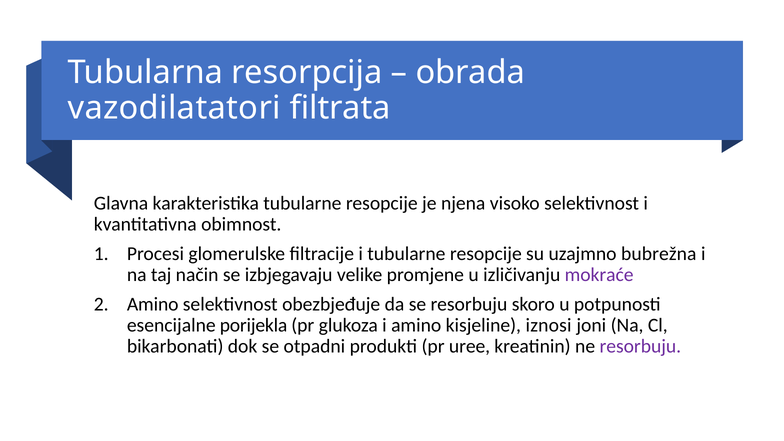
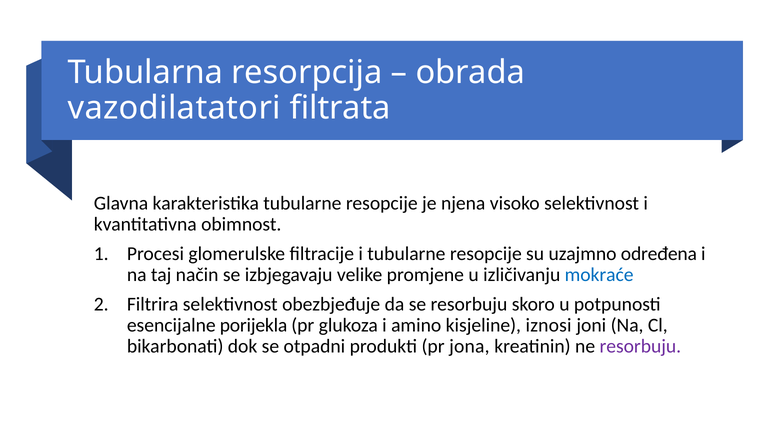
bubrežna: bubrežna -> određena (659, 254)
mokraće colour: purple -> blue (599, 275)
Amino: Amino -> Filtrira (153, 304)
uree: uree -> jona (469, 346)
